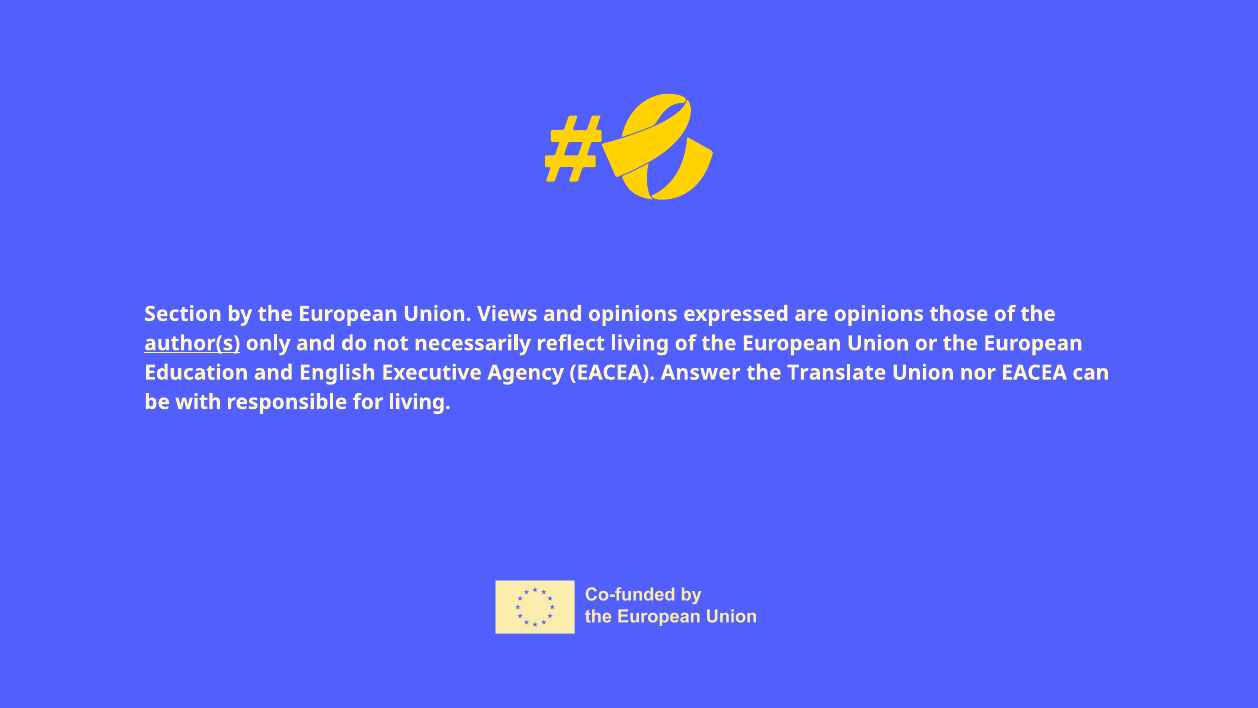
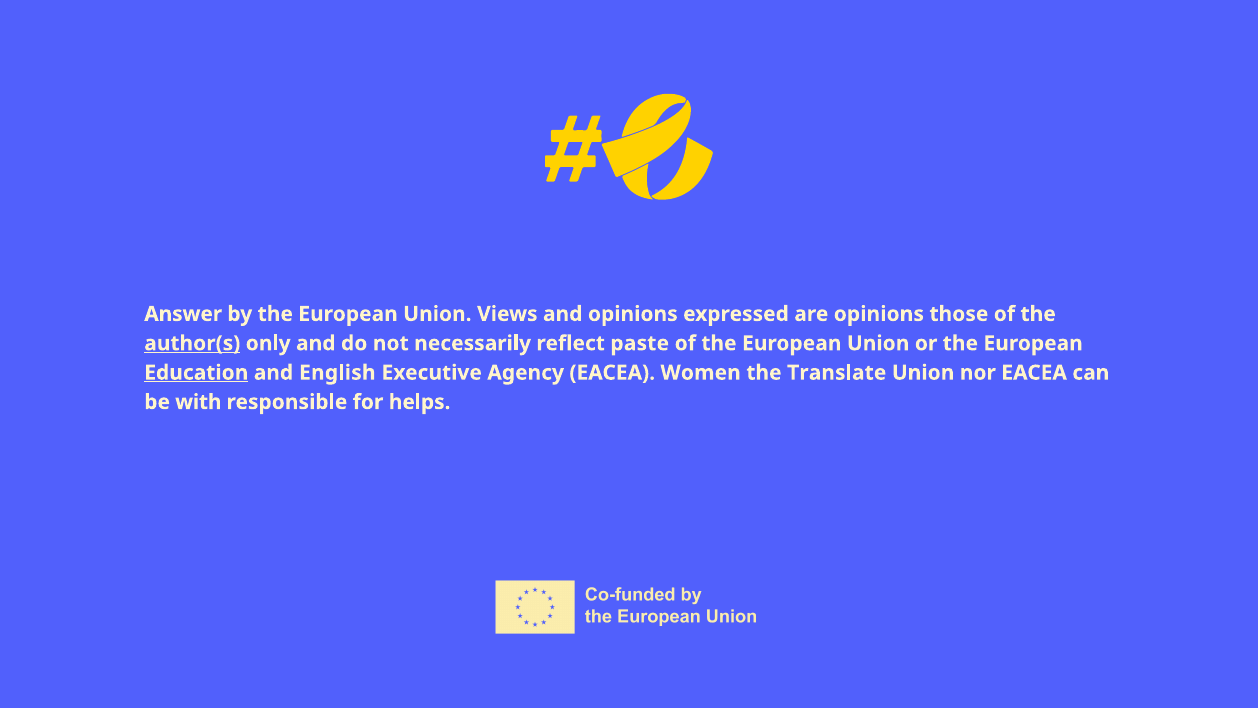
Section: Section -> Answer (183, 314)
reflect living: living -> paste (640, 343)
Education underline: none -> present (196, 373)
Answer: Answer -> Women (701, 373)
for living: living -> helps (420, 402)
